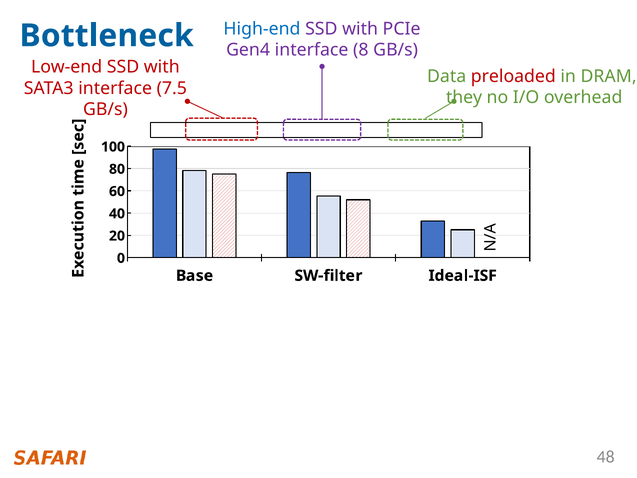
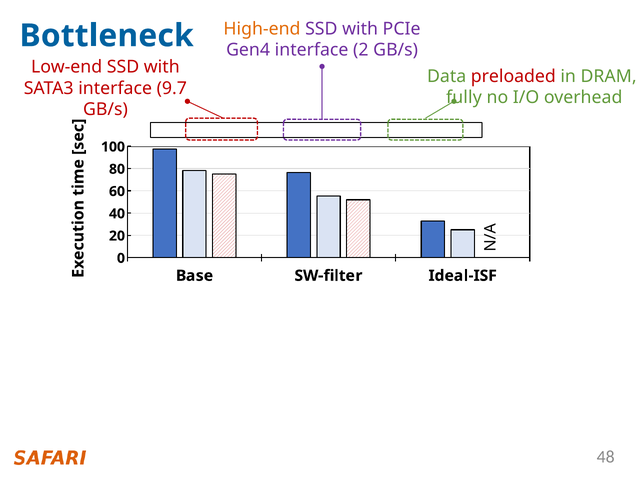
High-end colour: blue -> orange (262, 29)
8: 8 -> 2 (361, 50)
7.5: 7.5 -> 9.7 (172, 88)
they: they -> fully (464, 97)
